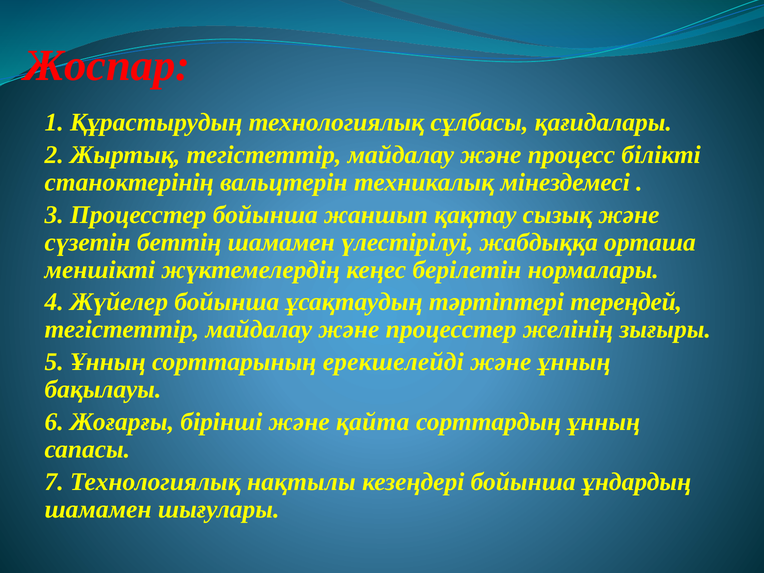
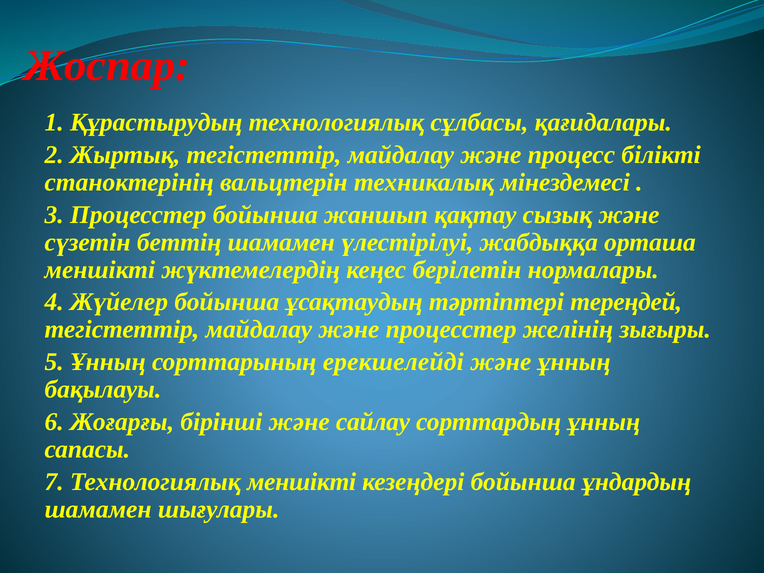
қайта: қайта -> сайлау (373, 422)
Технологиялық нақтылы: нақтылы -> меншiктi (302, 482)
